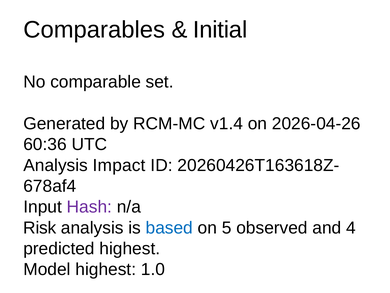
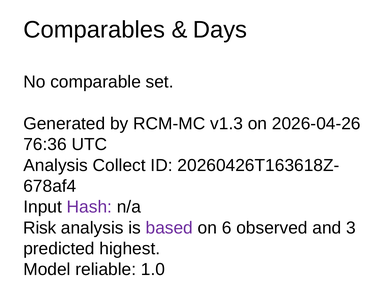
Initial: Initial -> Days (220, 30)
v1.4: v1.4 -> v1.3 (227, 123)
60:36: 60:36 -> 76:36 (45, 144)
Impact: Impact -> Collect (119, 165)
based colour: blue -> purple (169, 227)
5: 5 -> 6 (227, 227)
4: 4 -> 3 (351, 227)
Model highest: highest -> reliable (106, 269)
